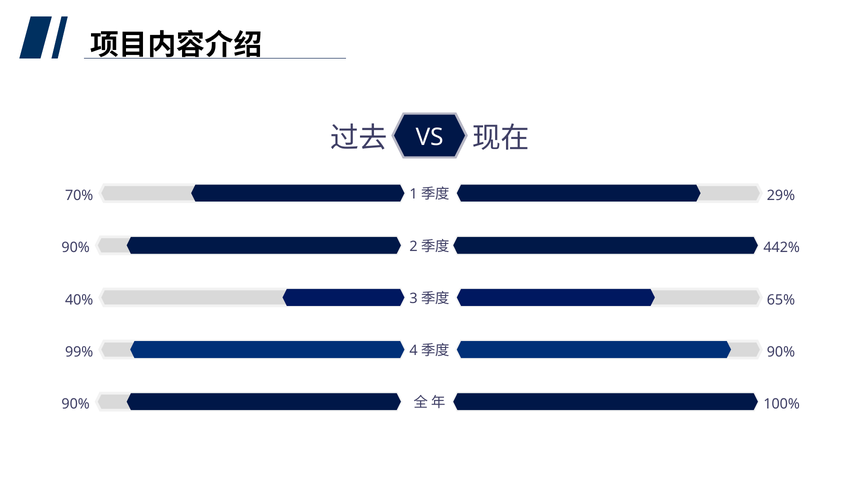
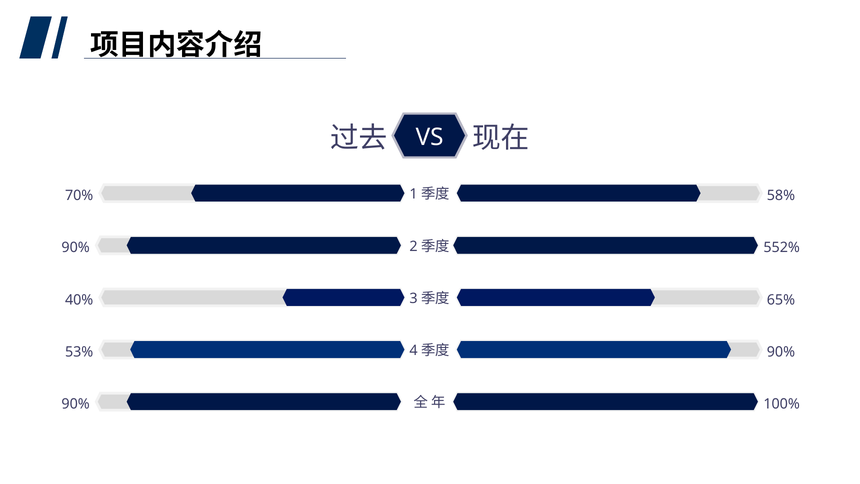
29%: 29% -> 58% (781, 195)
442%: 442% -> 552% (782, 248)
99%: 99% -> 53% (79, 352)
